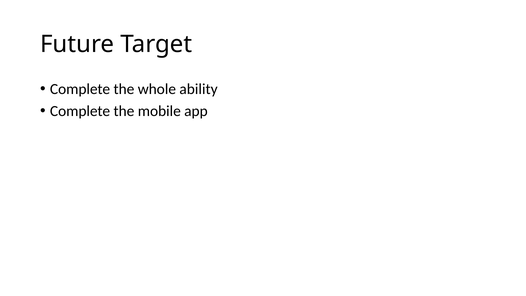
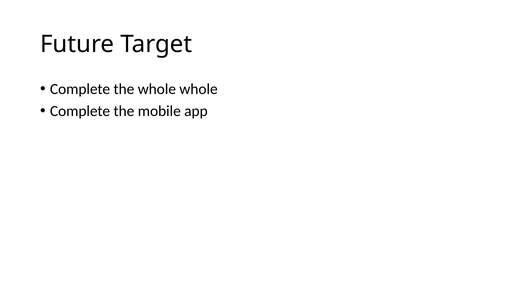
whole ability: ability -> whole (199, 89)
